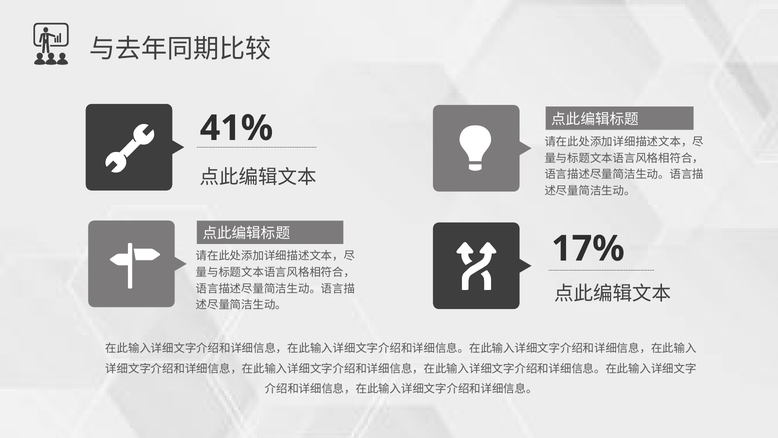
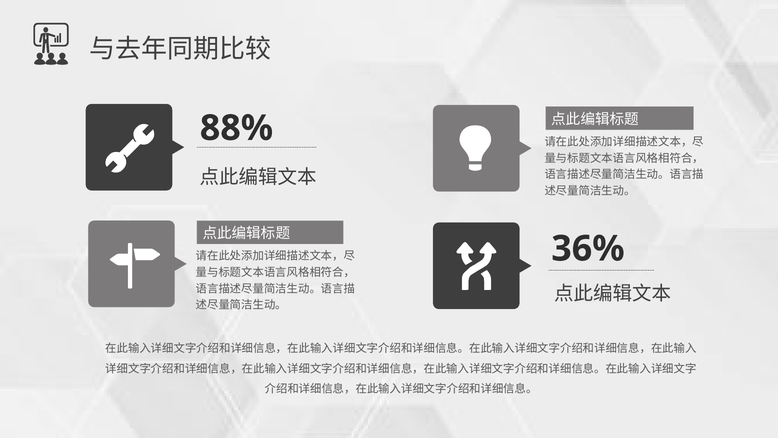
41%: 41% -> 88% (236, 128)
17%: 17% -> 36% (588, 249)
